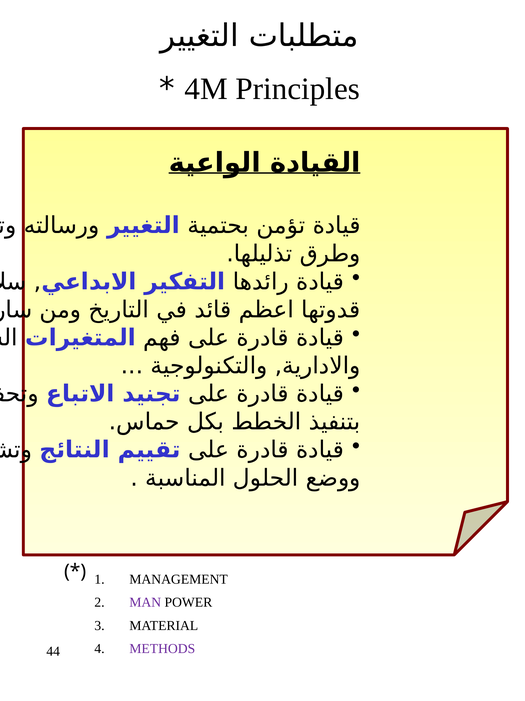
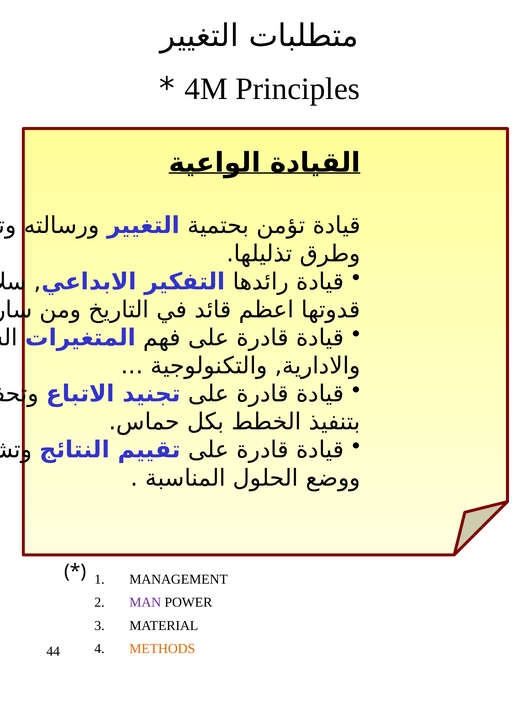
METHODS colour: purple -> orange (162, 648)
